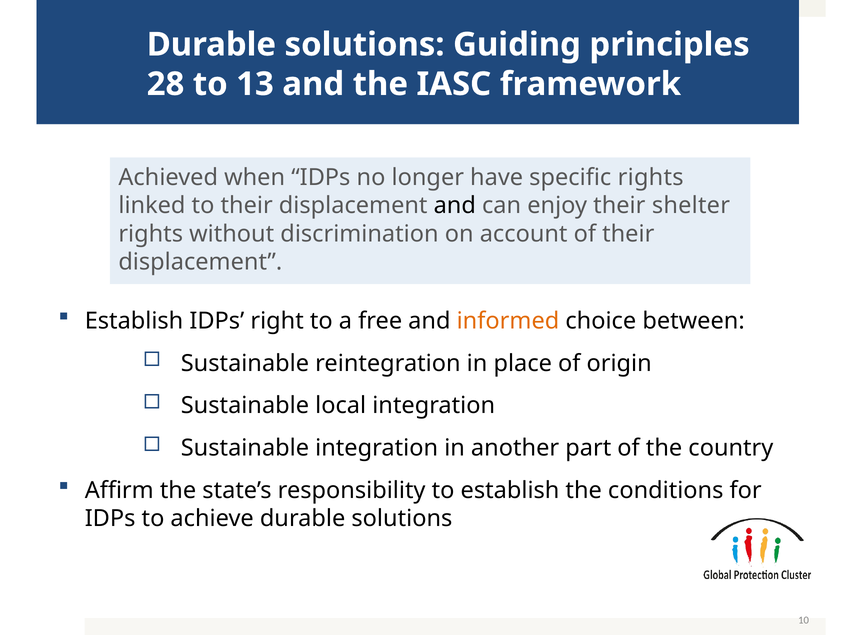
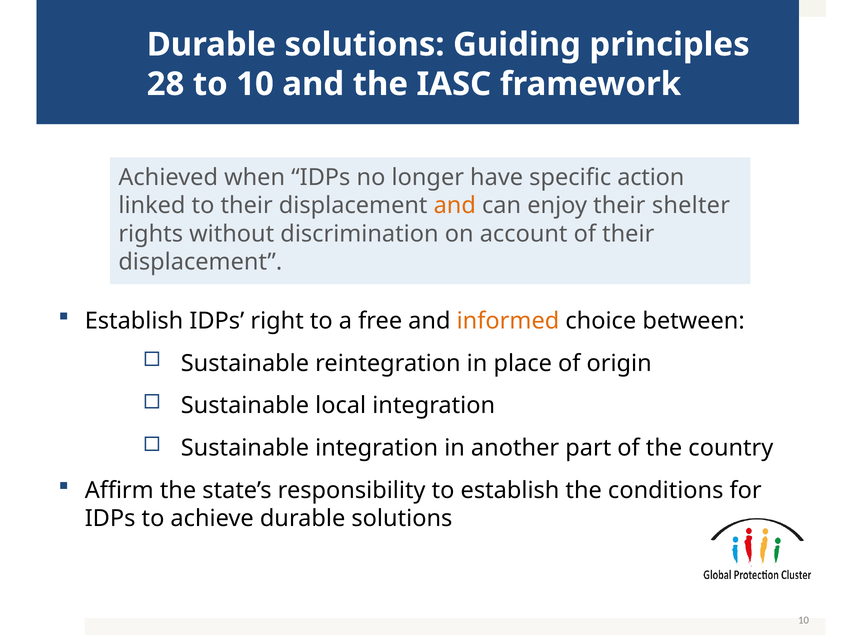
to 13: 13 -> 10 (255, 84)
specific rights: rights -> action (651, 178)
and colour: black -> orange (455, 206)
